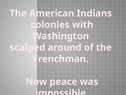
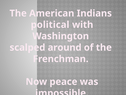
colonies: colonies -> political (50, 25)
